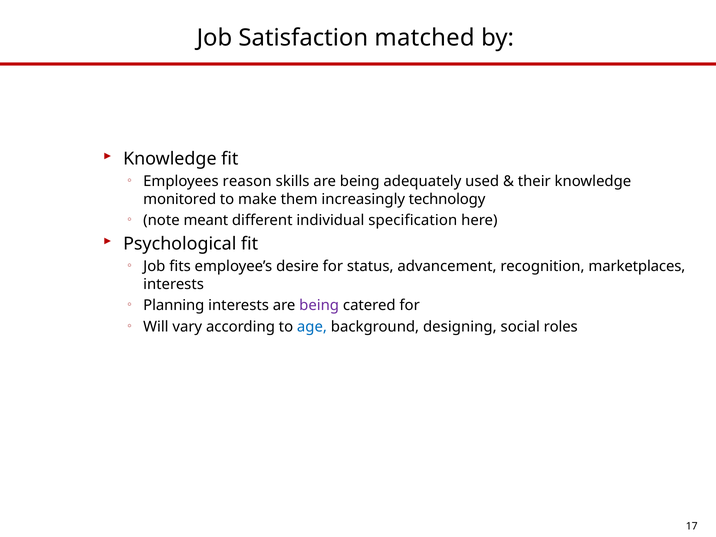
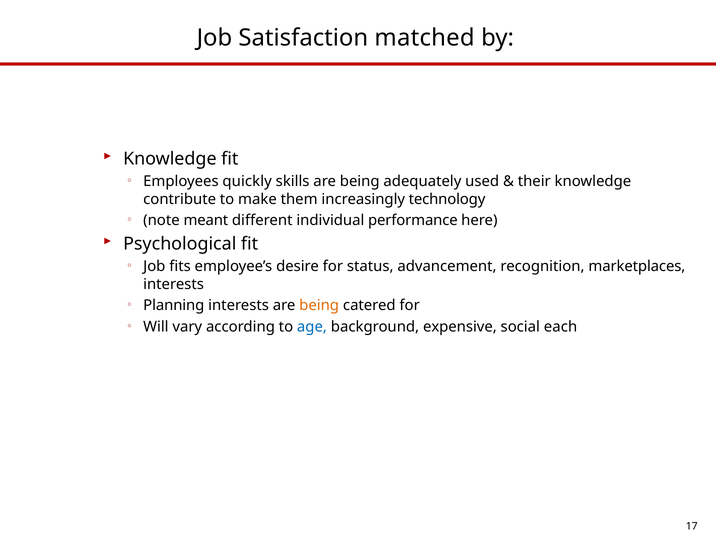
reason: reason -> quickly (247, 181)
monitored: monitored -> contribute (180, 199)
specification: specification -> performance (413, 220)
being colour: purple -> orange (319, 306)
designing: designing -> expensive (460, 327)
roles: roles -> each (561, 327)
